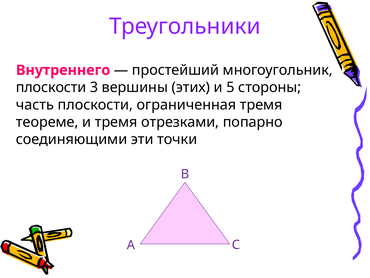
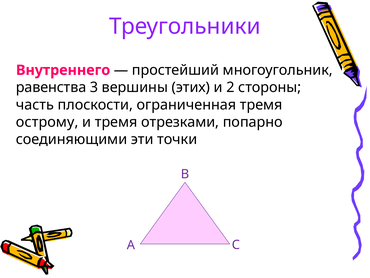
плоскости: плоскости -> равенства (51, 87)
5: 5 -> 2 (230, 87)
теореме: теореме -> острому (47, 122)
